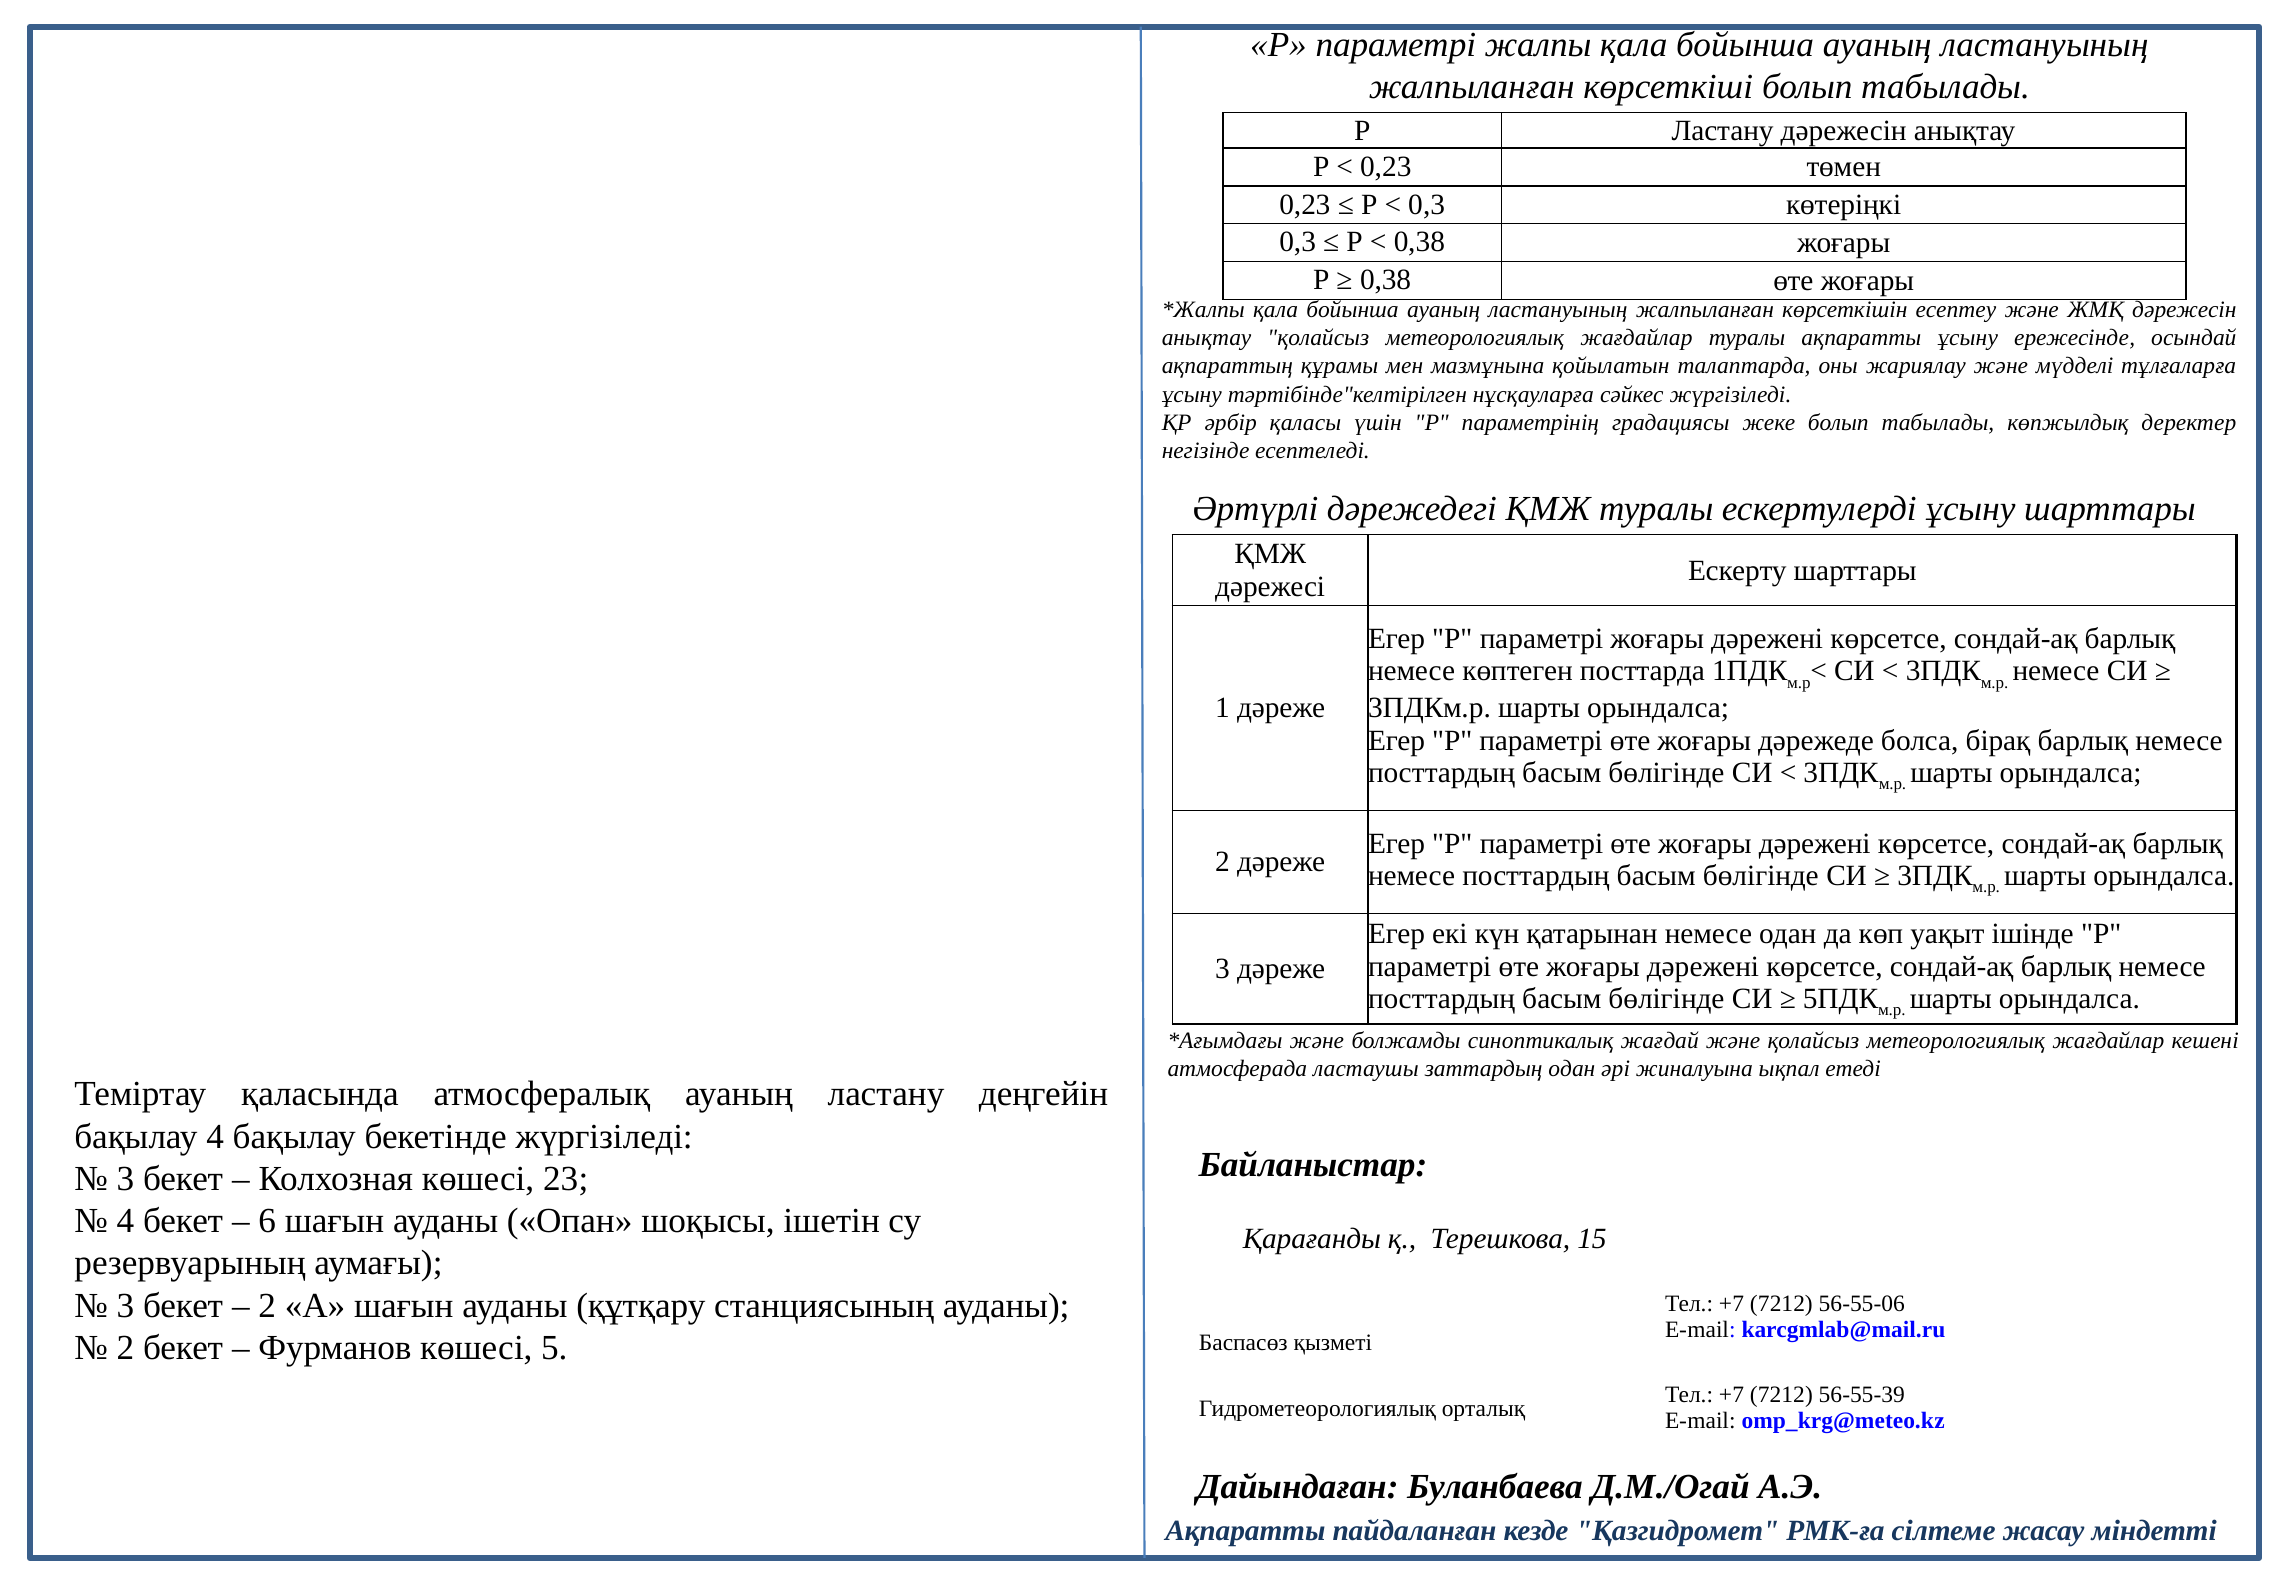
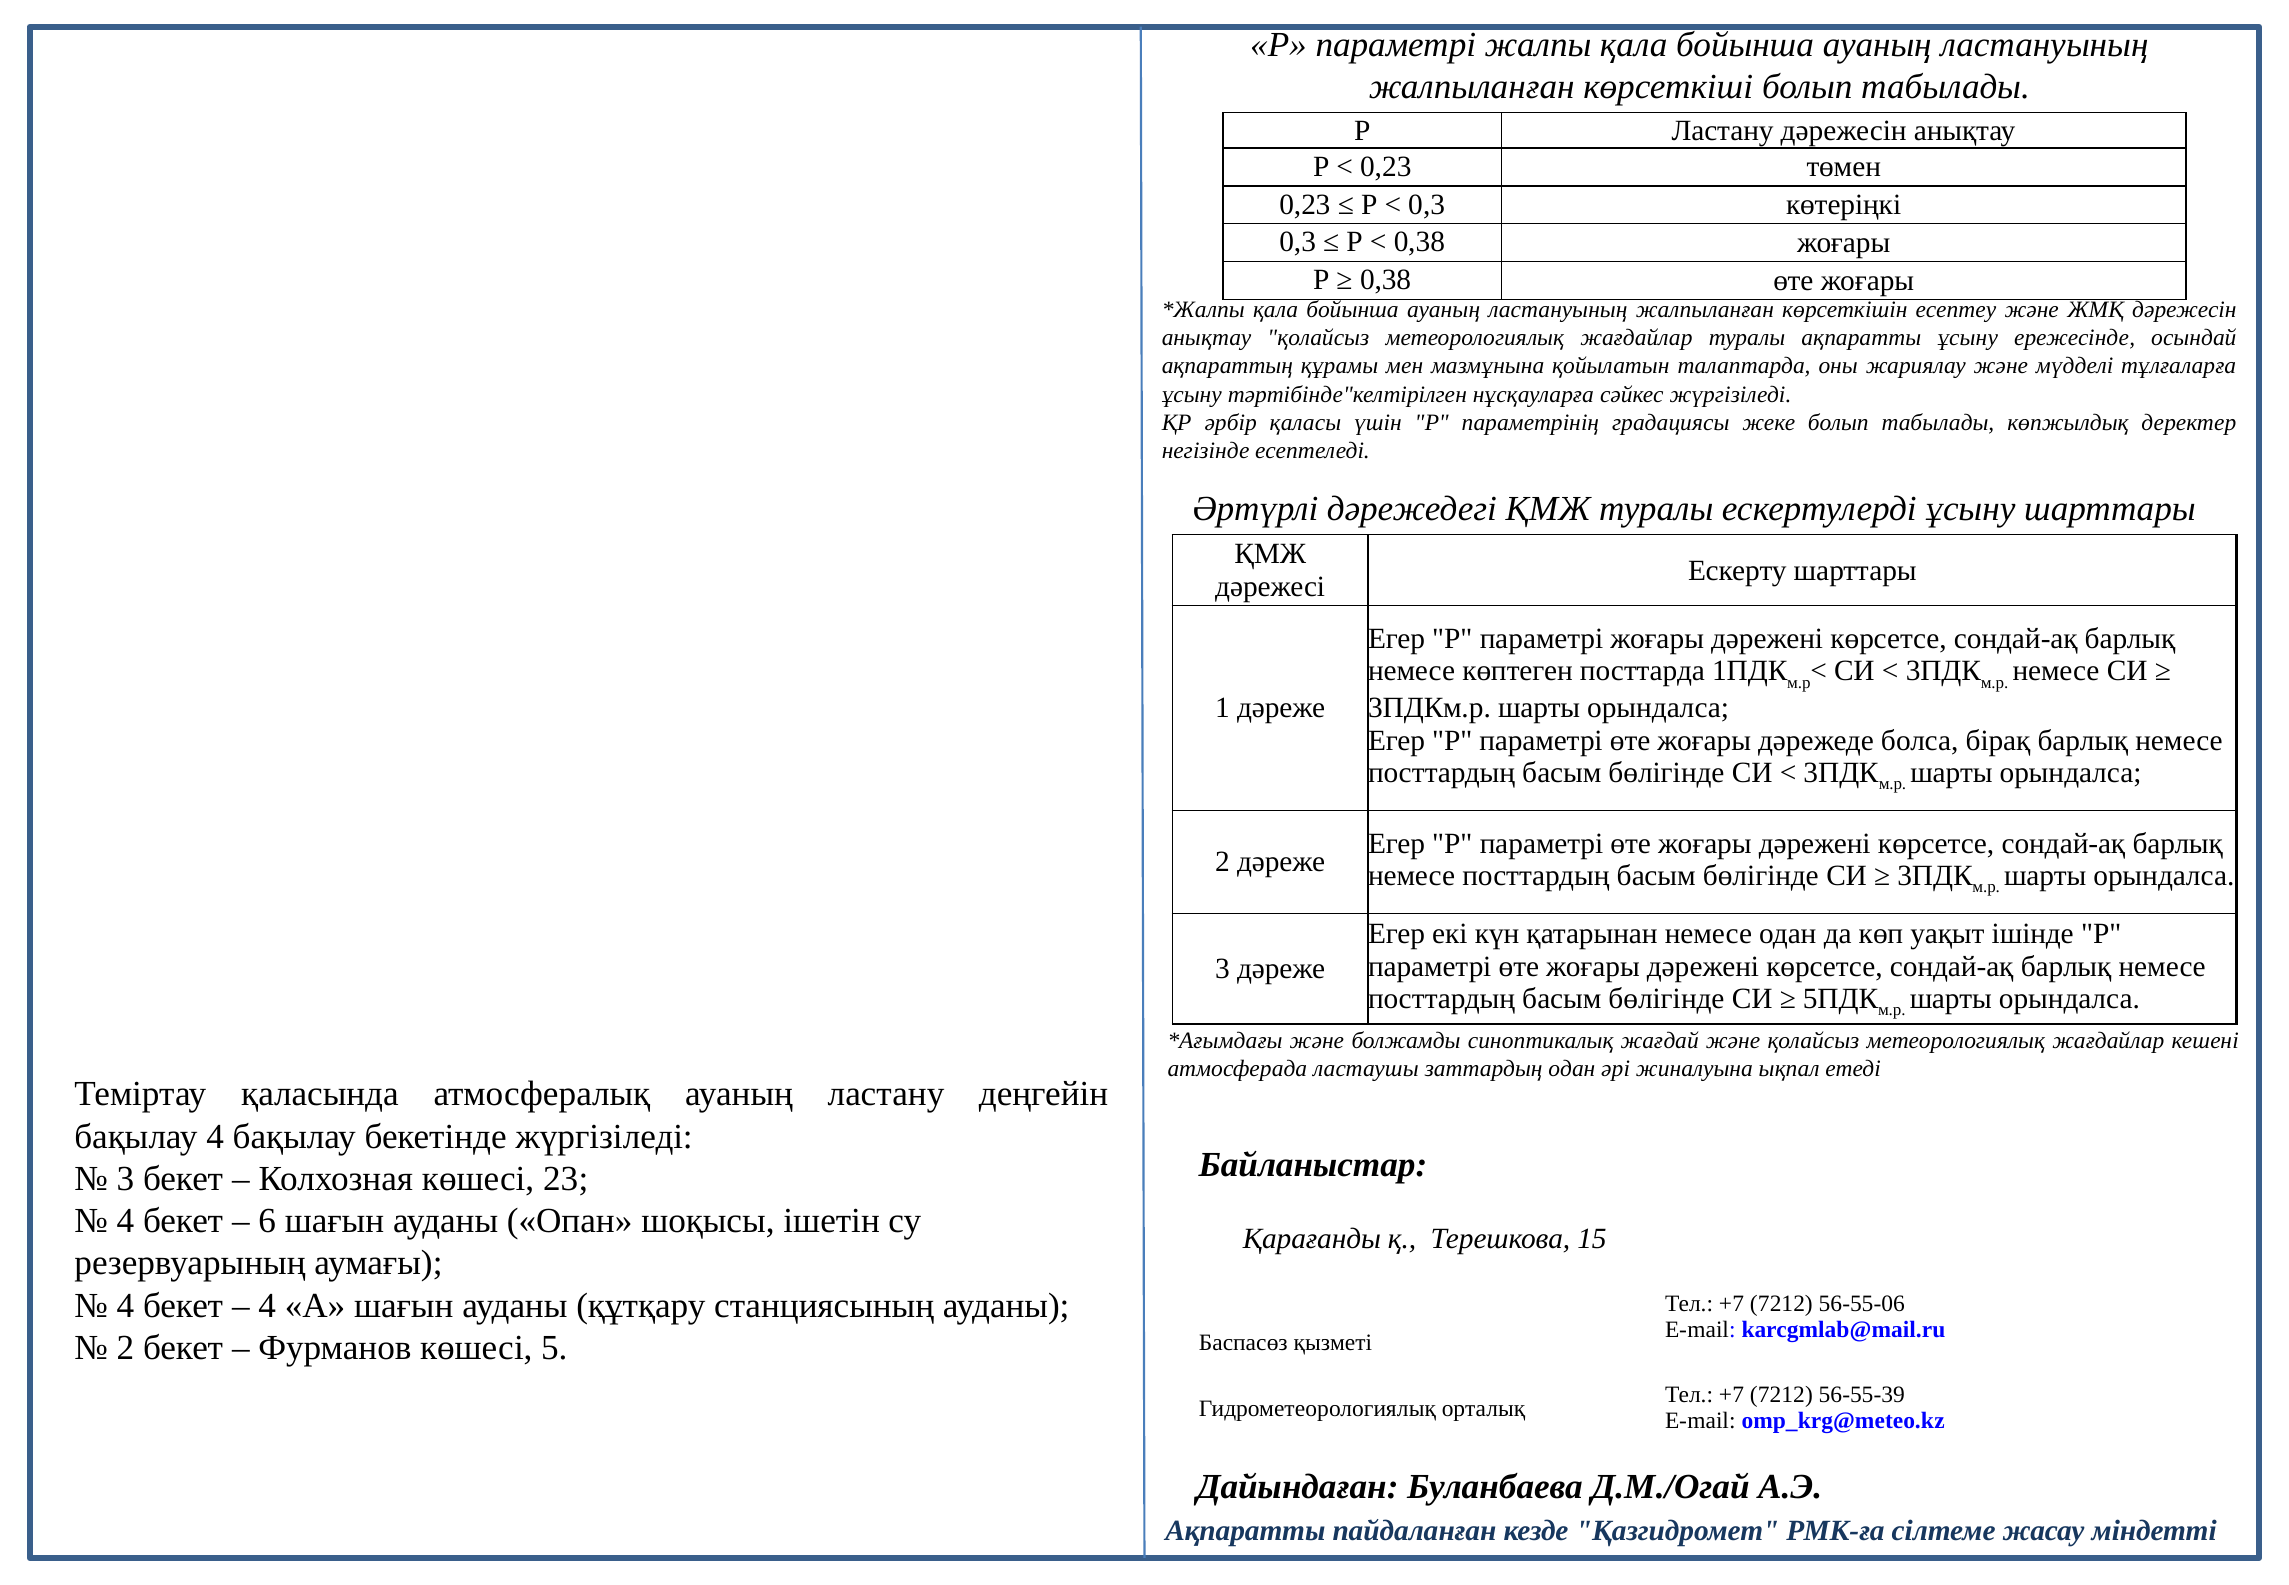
3: 3 -> 4 (126, 1305)
2: 2 -> 4 (267, 1305)
